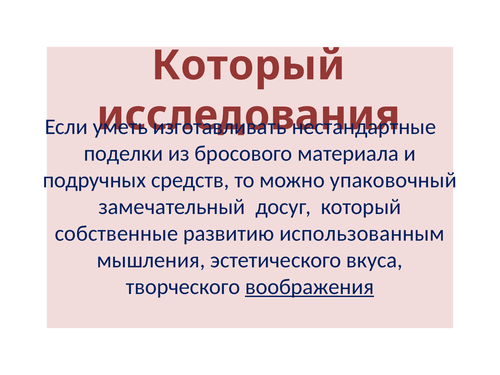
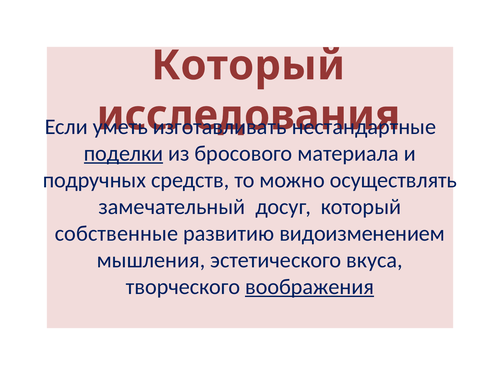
поделки underline: none -> present (124, 153)
упаковочный: упаковочный -> осуществлять (393, 180)
использованным: использованным -> видоизменением (362, 233)
